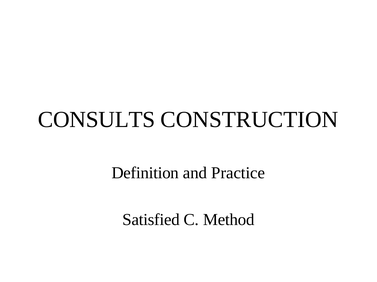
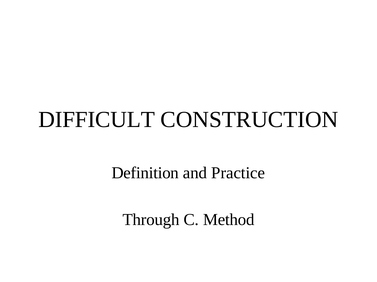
CONSULTS: CONSULTS -> DIFFICULT (97, 120)
Satisfied: Satisfied -> Through (151, 220)
